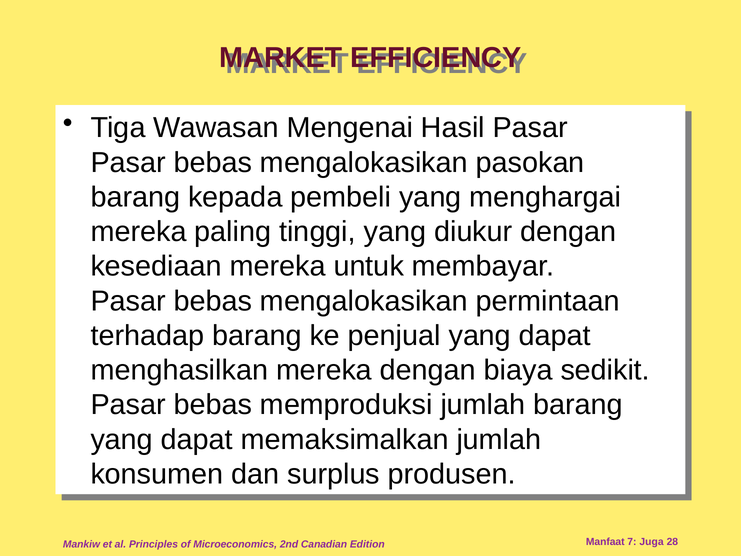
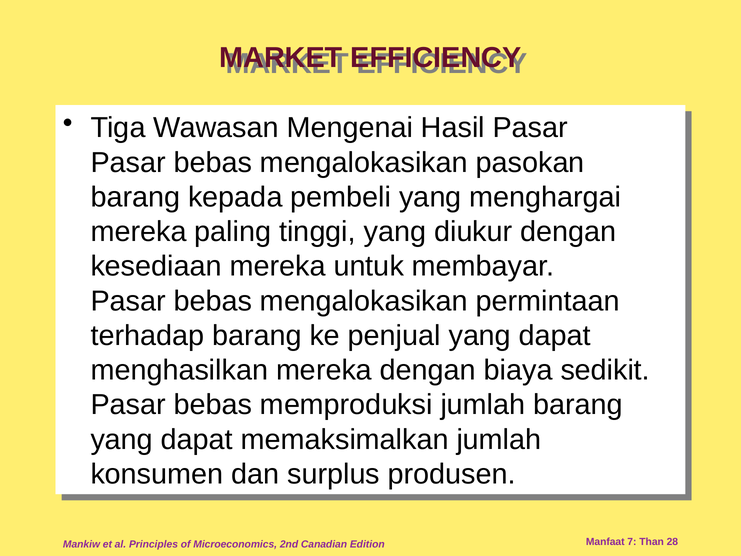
Juga: Juga -> Than (652, 542)
